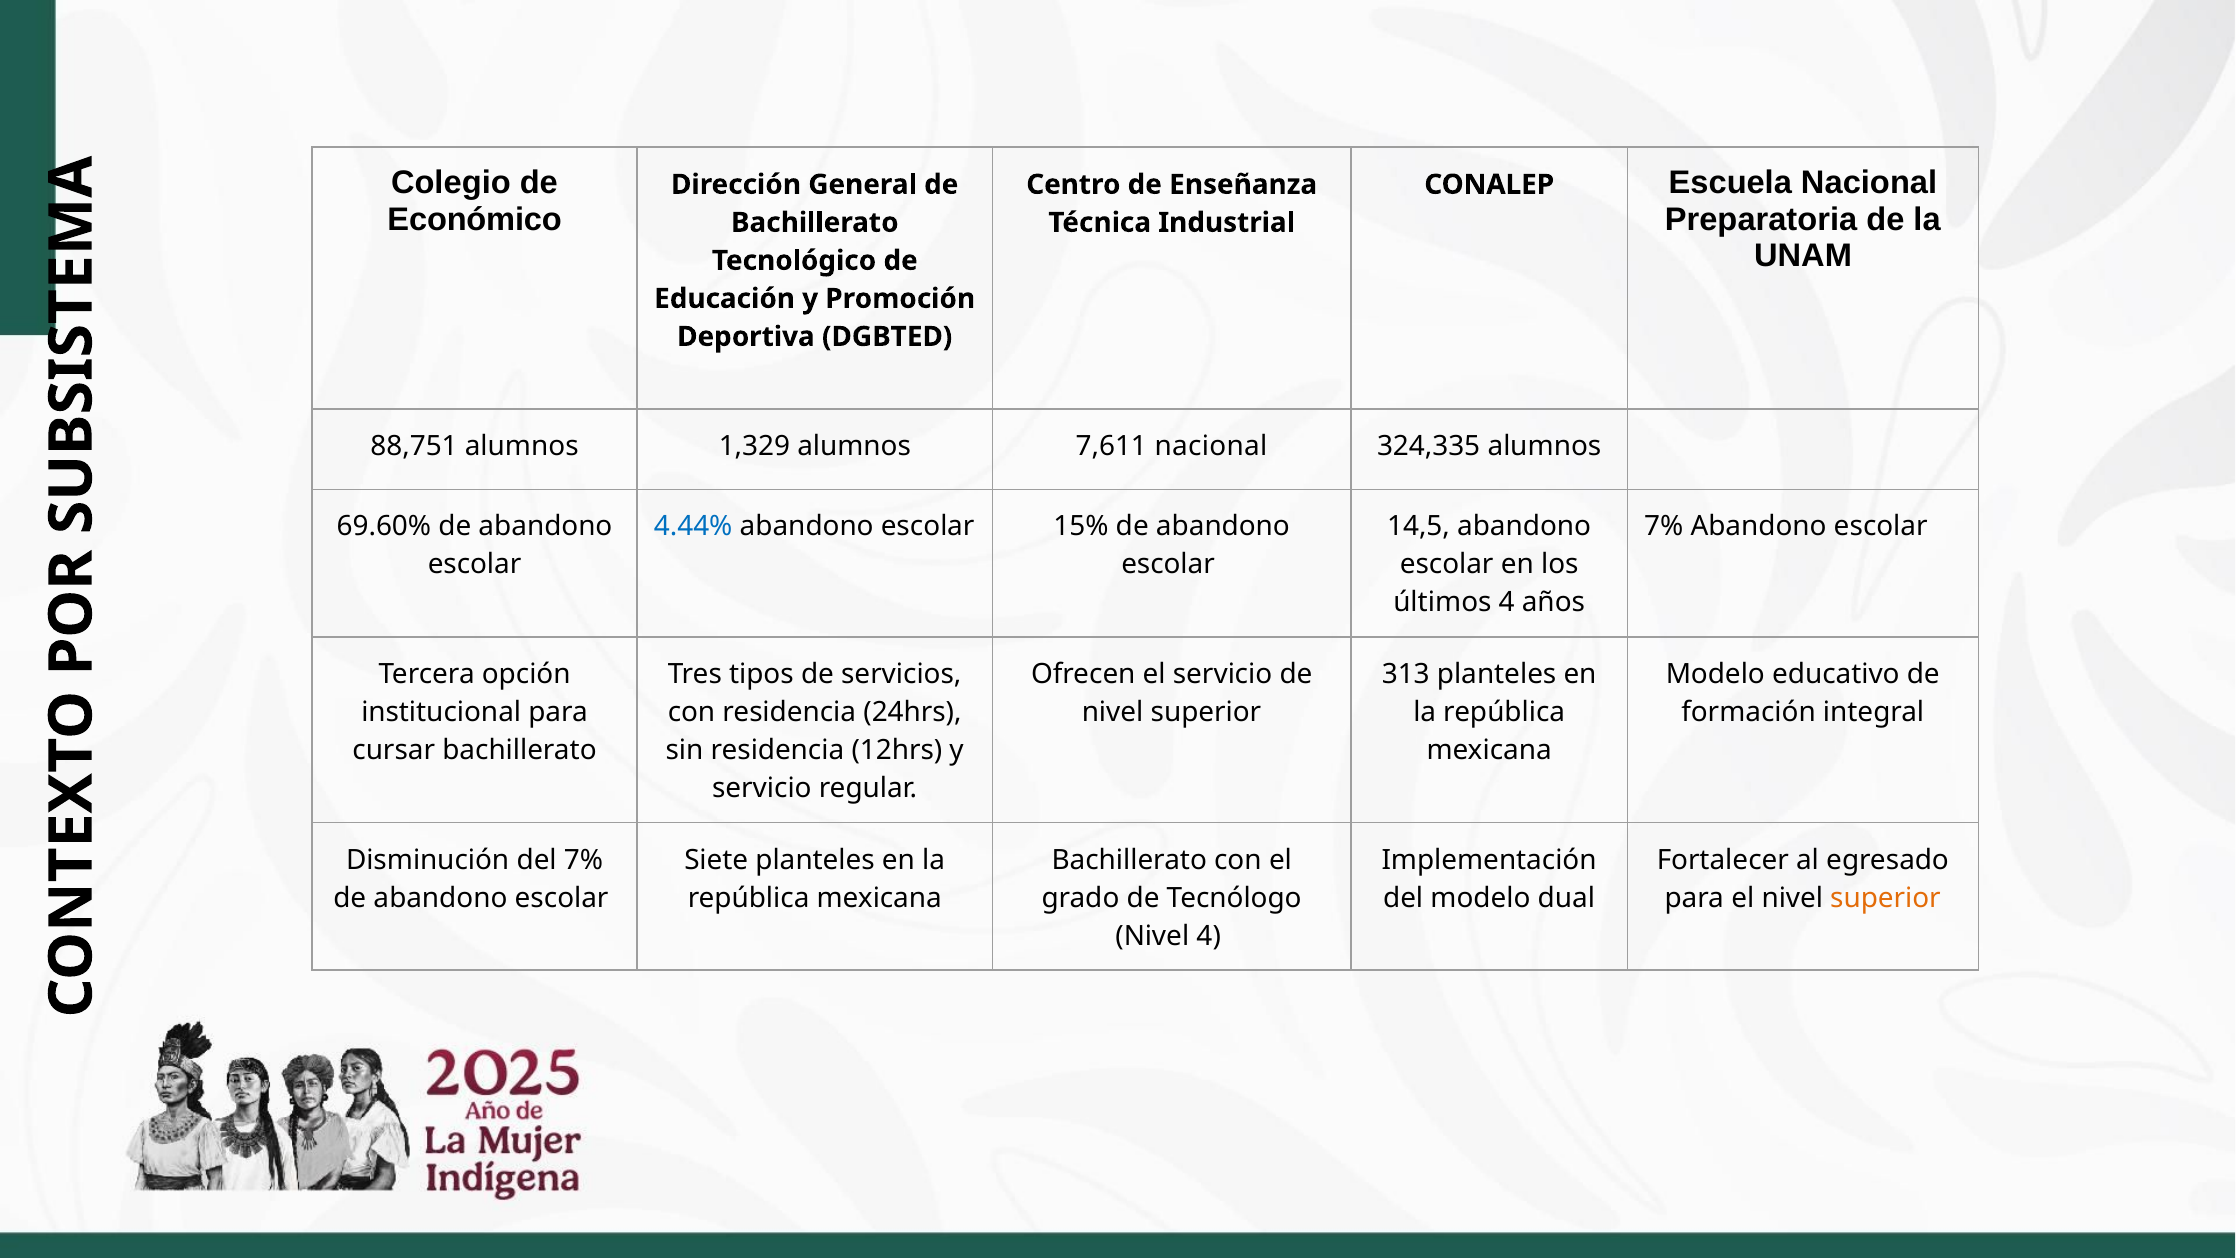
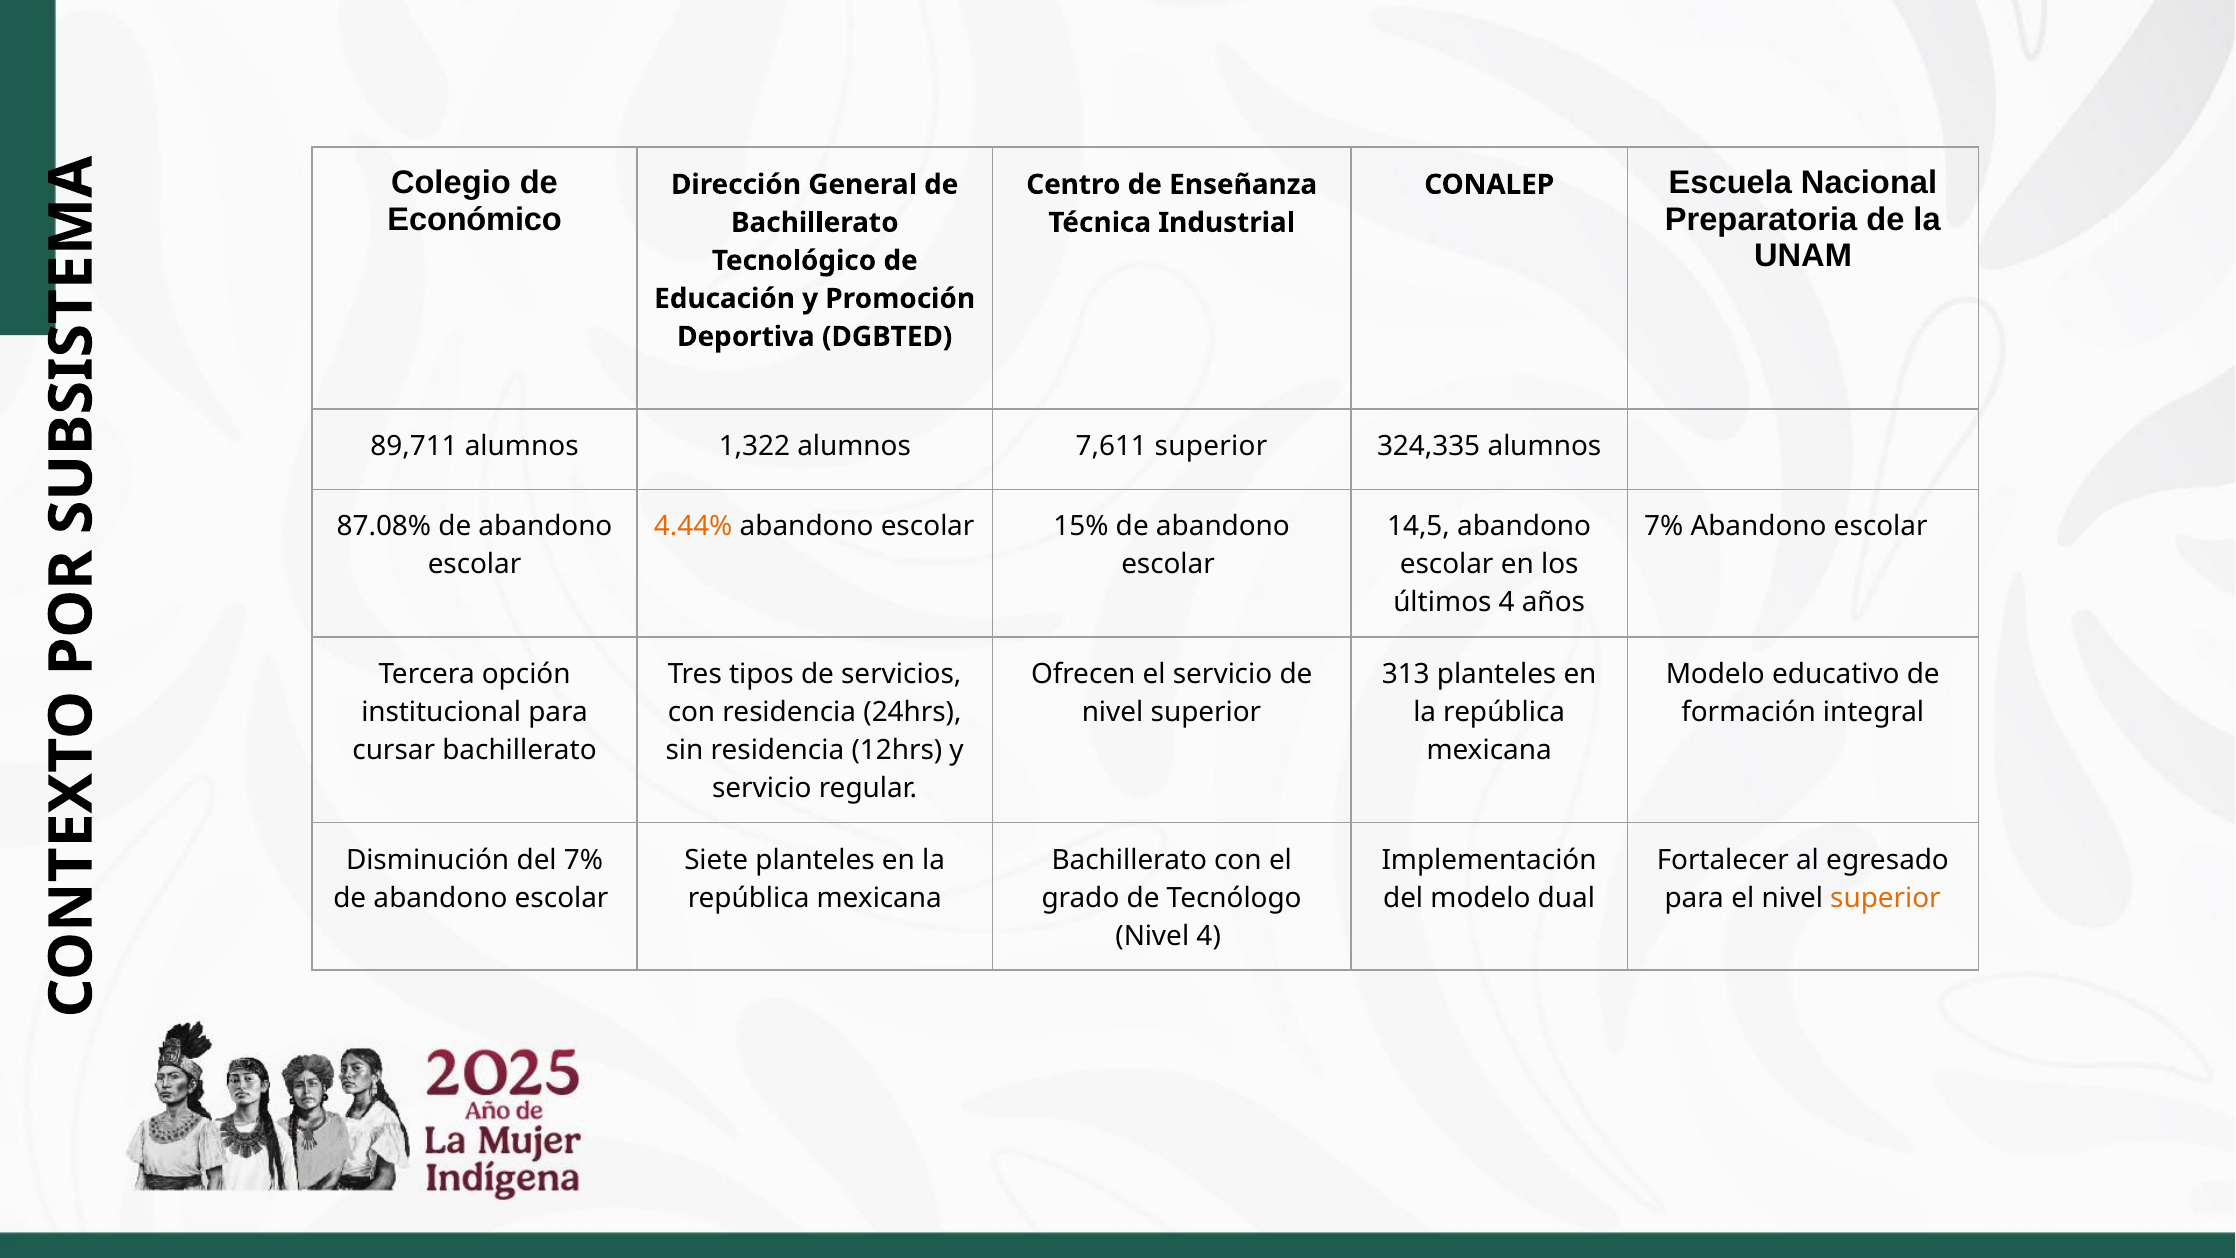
88,751: 88,751 -> 89,711 (414, 446)
1,329: 1,329 -> 1,322 (754, 446)
7,611 nacional: nacional -> superior (1211, 446)
69.60%: 69.60% -> 87.08% (384, 527)
4.44% colour: blue -> orange (693, 527)
